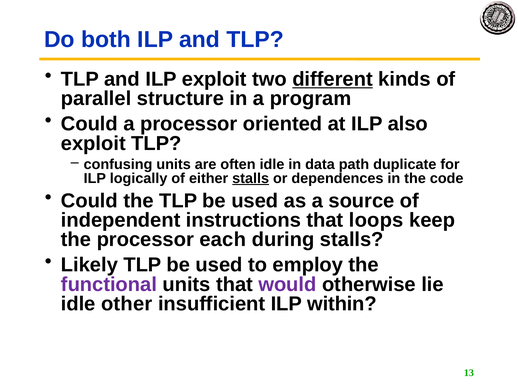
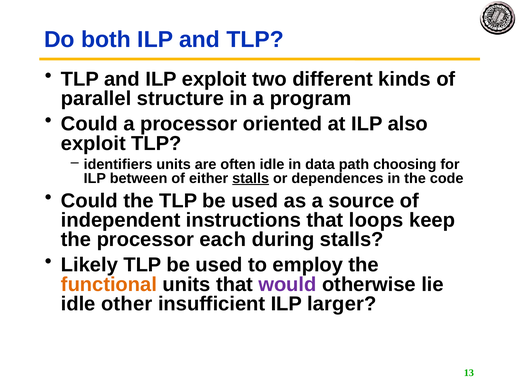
different underline: present -> none (333, 79)
confusing: confusing -> identifiers (118, 164)
duplicate: duplicate -> choosing (405, 164)
logically: logically -> between (139, 178)
functional colour: purple -> orange (109, 284)
within: within -> larger (342, 303)
